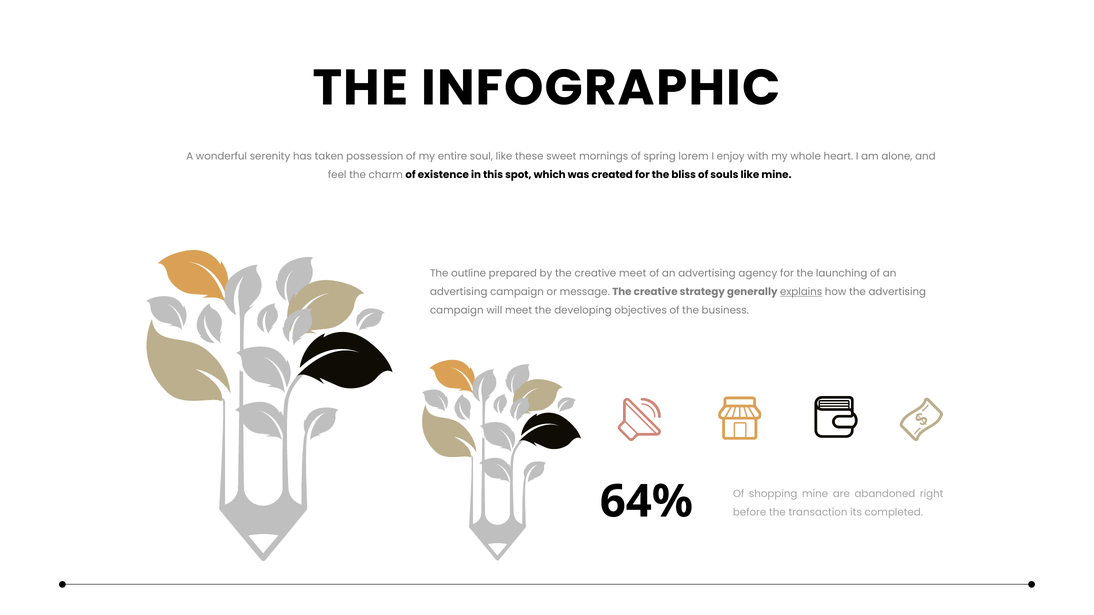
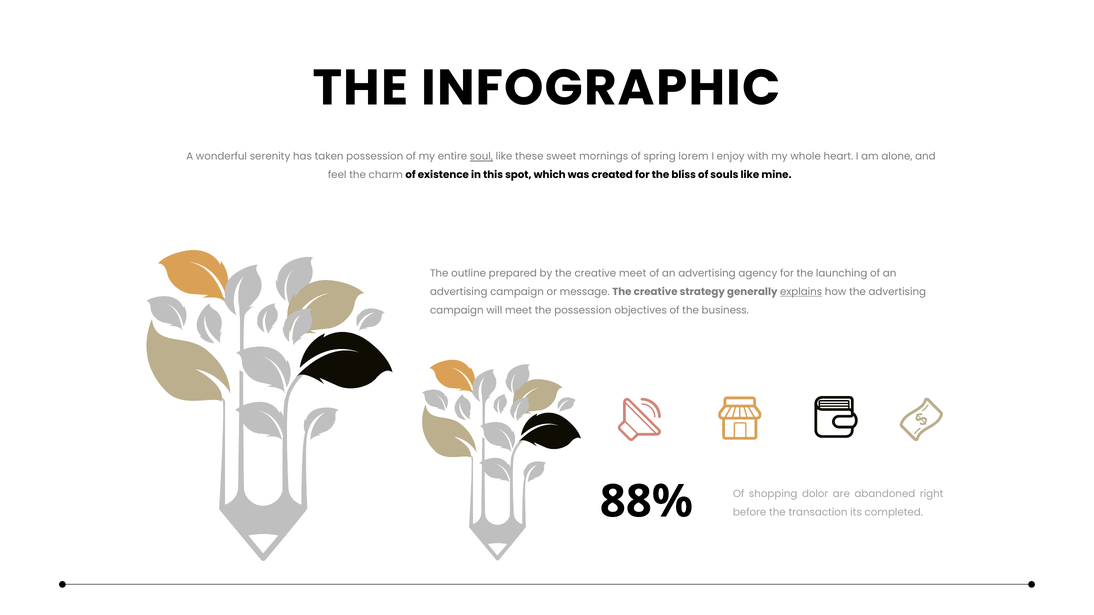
soul underline: none -> present (481, 157)
the developing: developing -> possession (583, 311)
shopping mine: mine -> dolor (815, 494)
64%: 64% -> 88% (646, 502)
